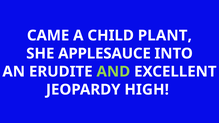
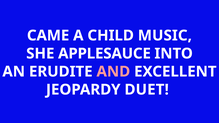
PLANT: PLANT -> MUSIC (165, 36)
AND colour: light green -> pink (113, 72)
HIGH: HIGH -> DUET (147, 90)
